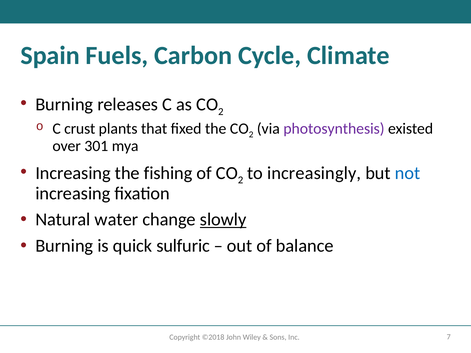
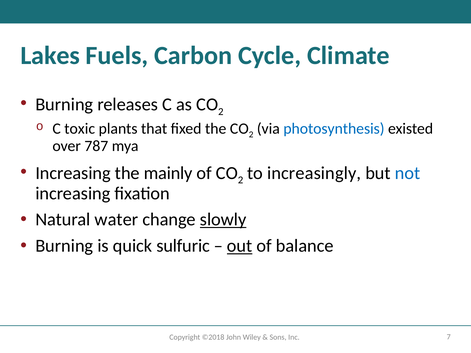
Spain: Spain -> Lakes (50, 56)
crust: crust -> toxic (80, 129)
photosynthesis colour: purple -> blue (334, 129)
301: 301 -> 787 (96, 146)
fishing: fishing -> mainly (168, 173)
out underline: none -> present (240, 246)
